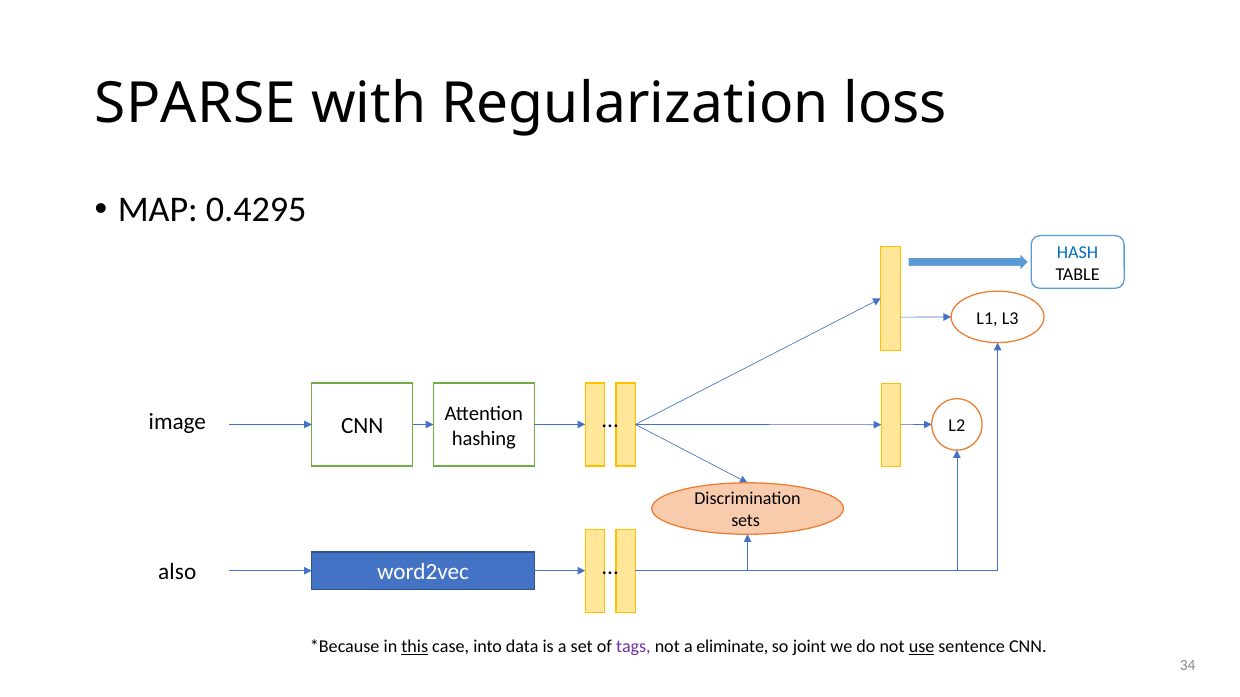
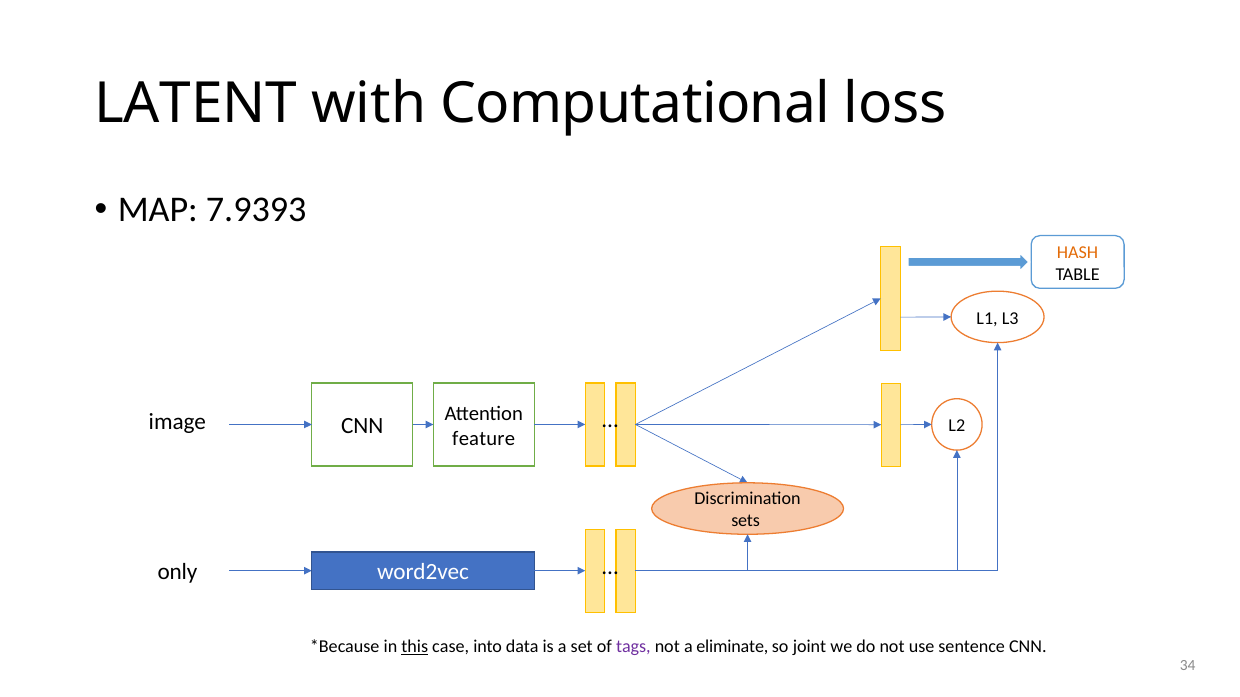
SPARSE: SPARSE -> LATENT (196, 104)
Regularization: Regularization -> Computational (635, 104)
0.4295: 0.4295 -> 7.9393 (256, 210)
HASH colour: blue -> orange (1078, 253)
hashing: hashing -> feature (484, 439)
also: also -> only (177, 572)
use underline: present -> none (922, 647)
